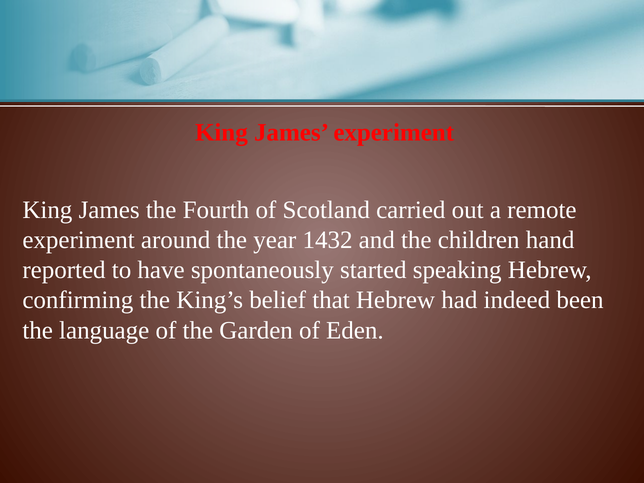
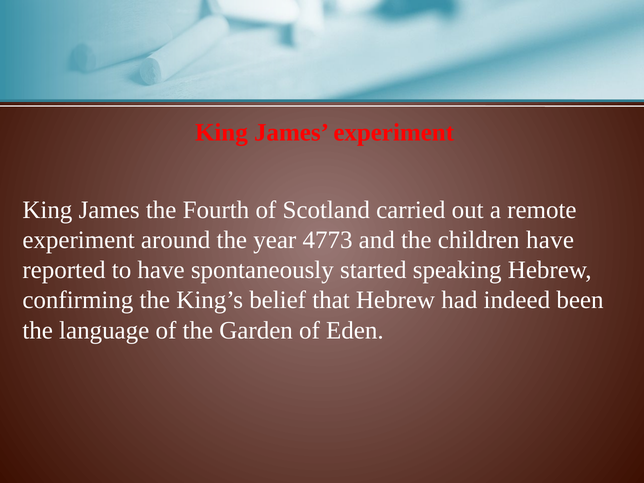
1432: 1432 -> 4773 (328, 240)
children hand: hand -> have (550, 240)
